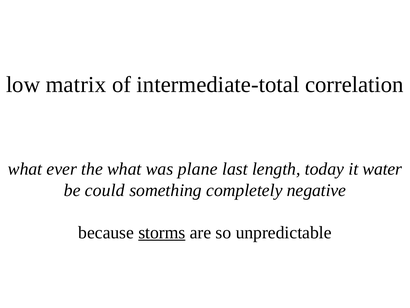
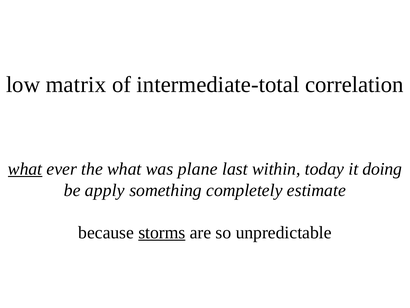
what underline: none -> present (25, 169)
length: length -> within (276, 169)
water: water -> doing (382, 169)
could: could -> apply (105, 190)
negative: negative -> estimate (316, 190)
